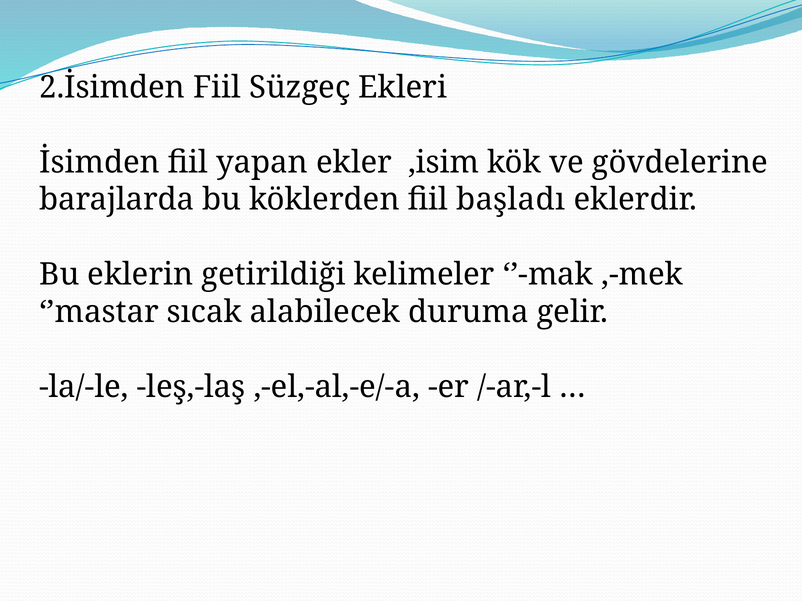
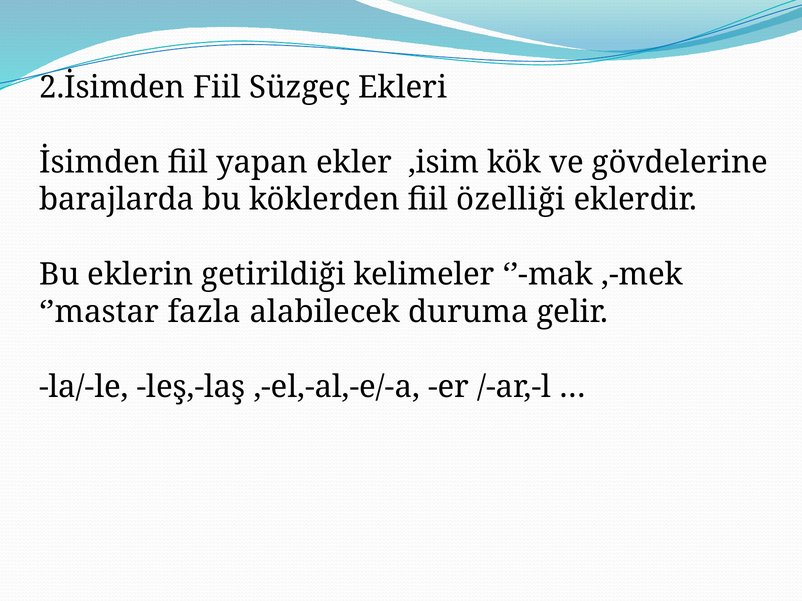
başladı: başladı -> özelliği (511, 200)
sıcak: sıcak -> fazla (204, 312)
